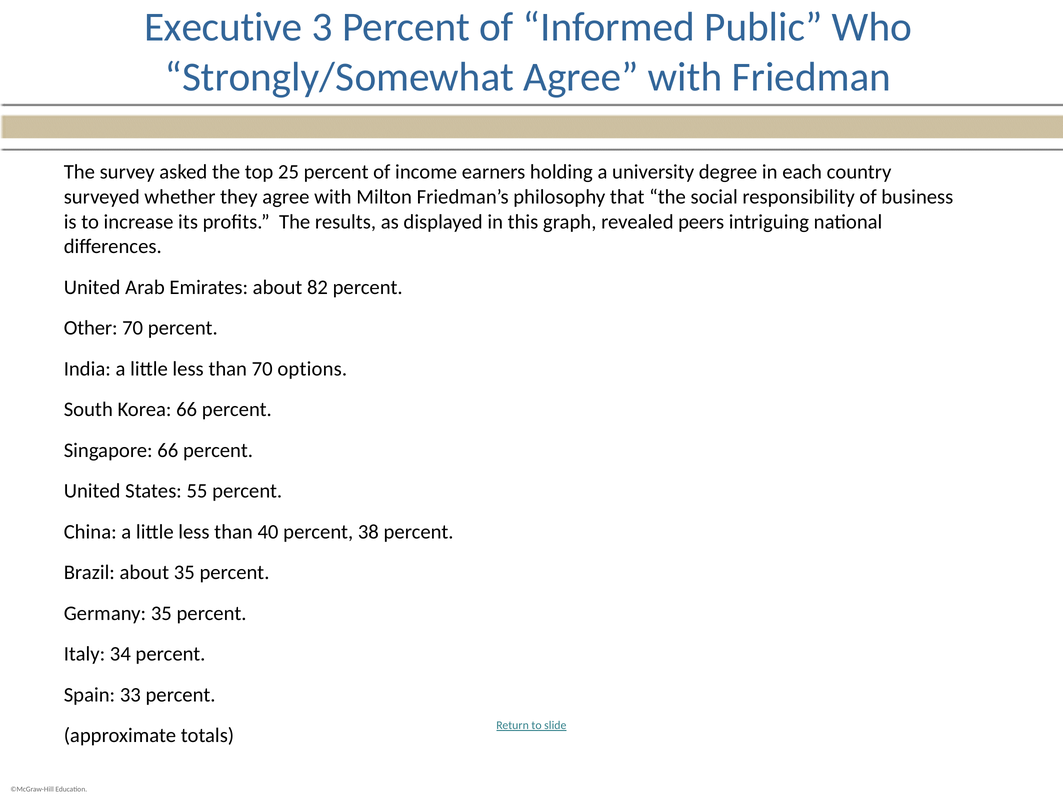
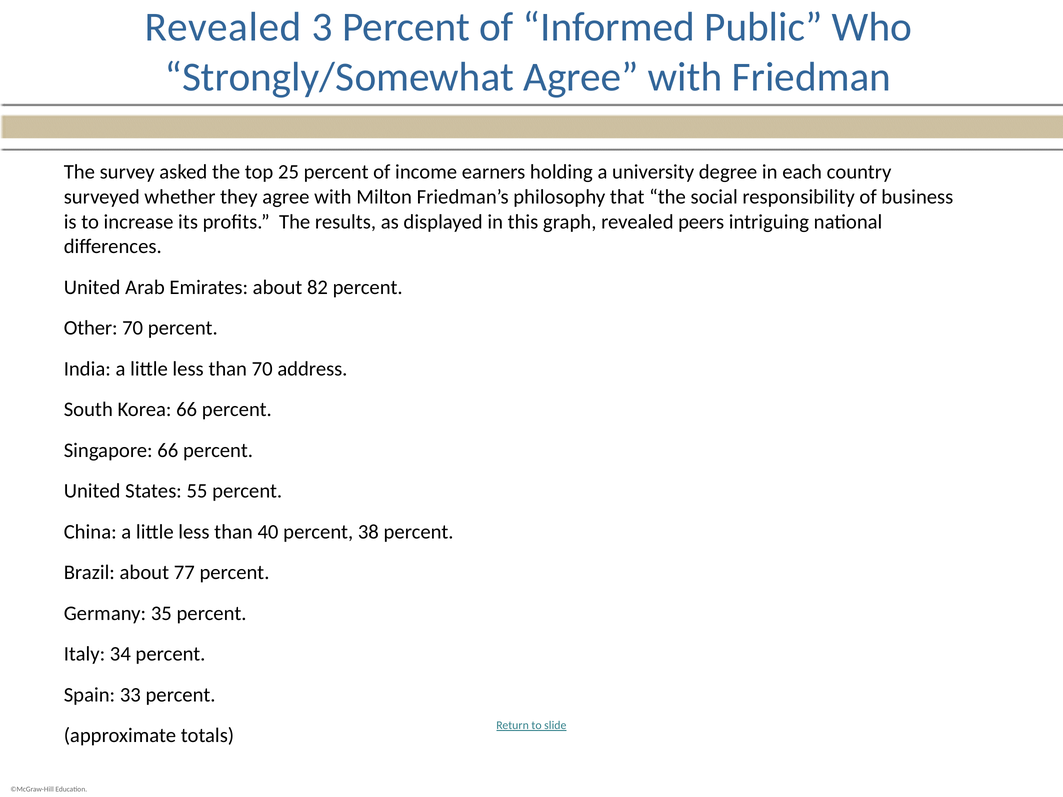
Executive: Executive -> Revealed (223, 27)
options: options -> address (312, 369)
about 35: 35 -> 77 (184, 573)
